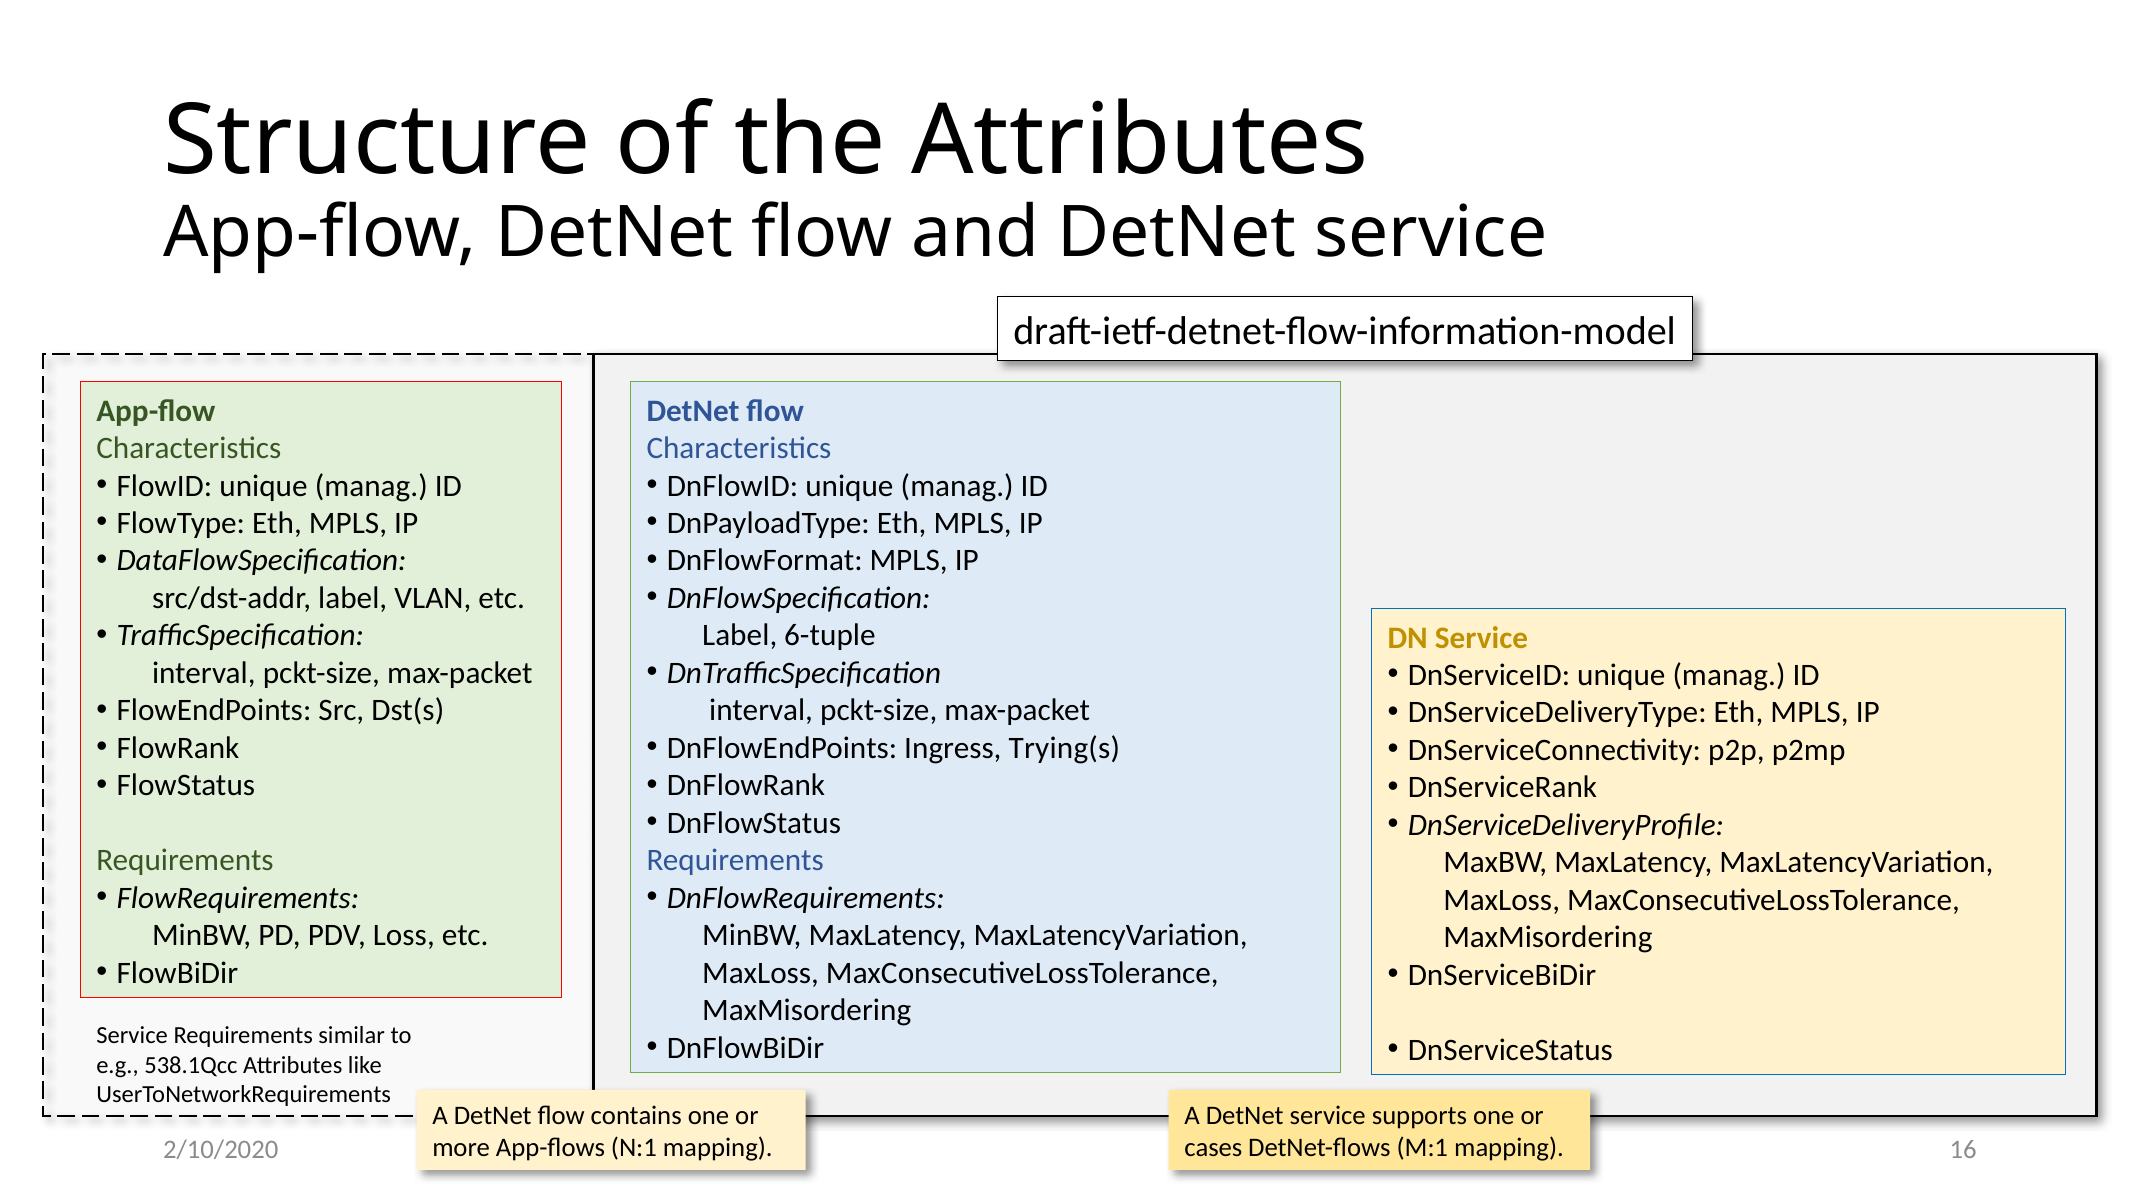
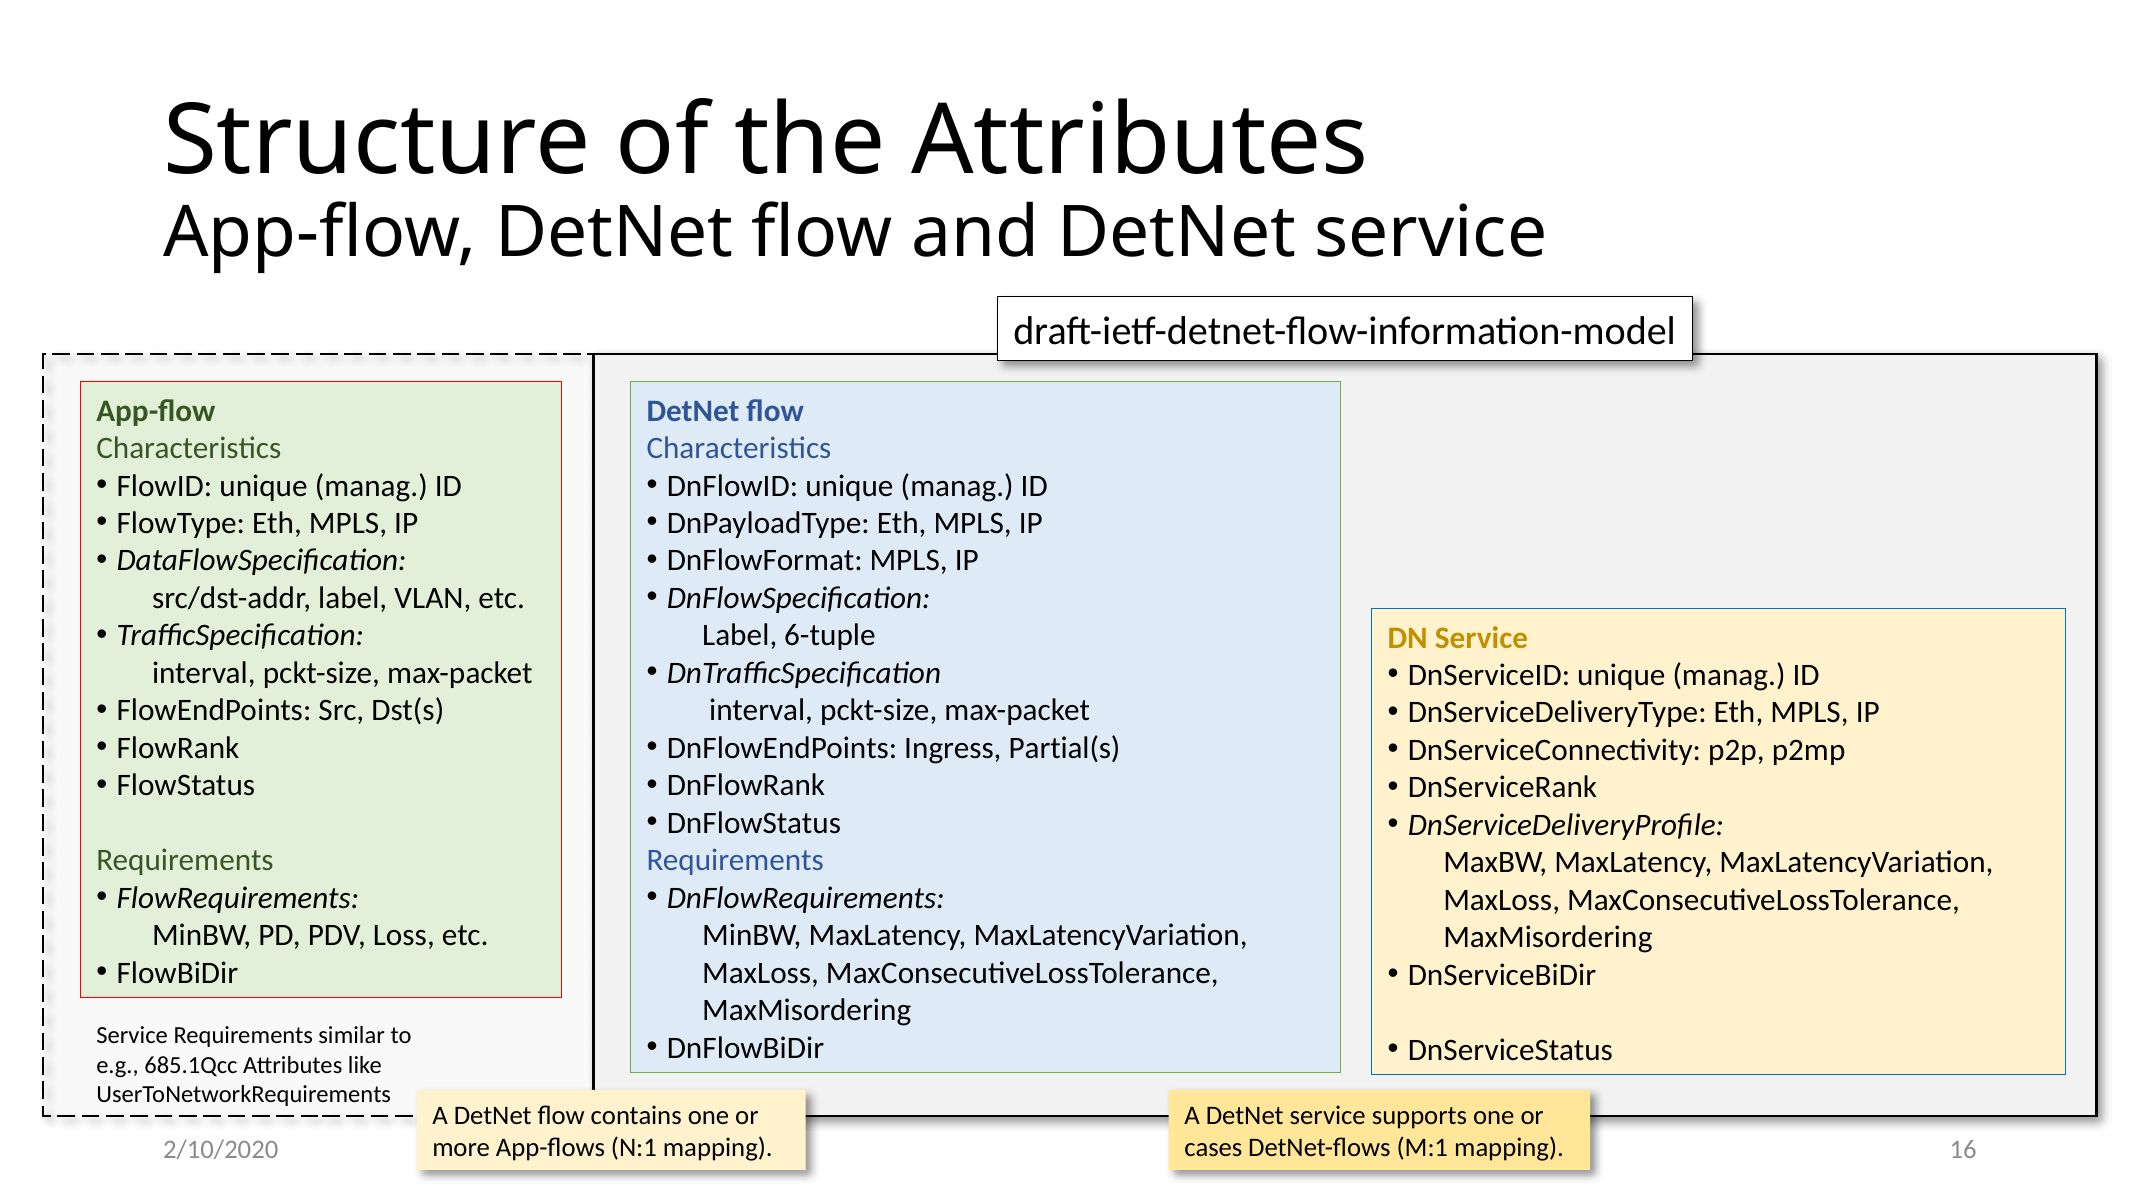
Trying(s: Trying(s -> Partial(s (1065, 748)
538.1Qcc: 538.1Qcc -> 685.1Qcc (191, 1065)
